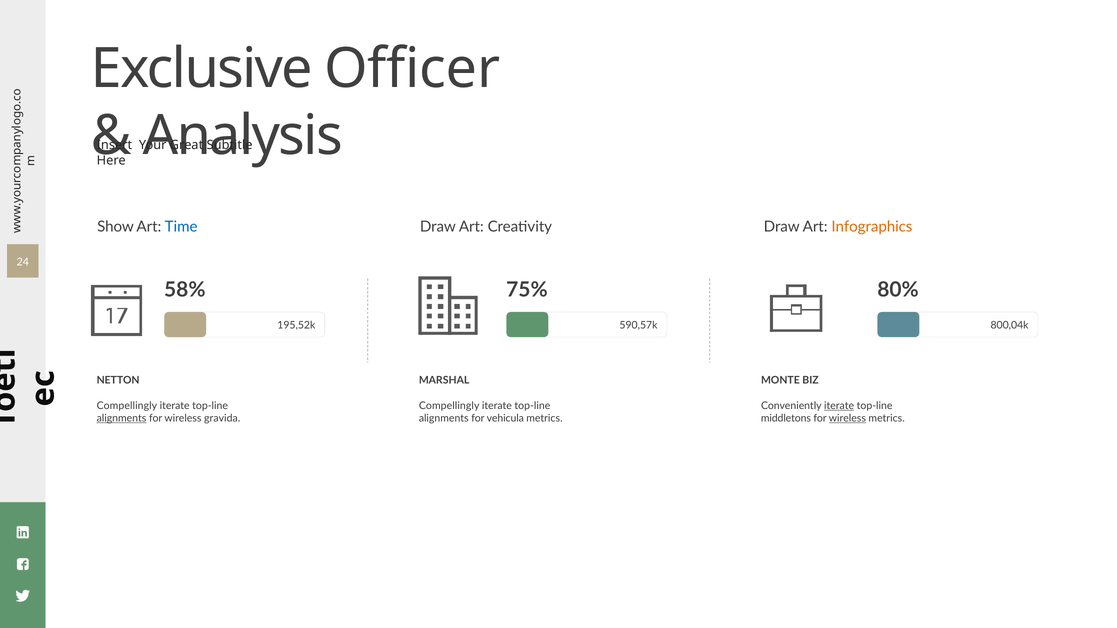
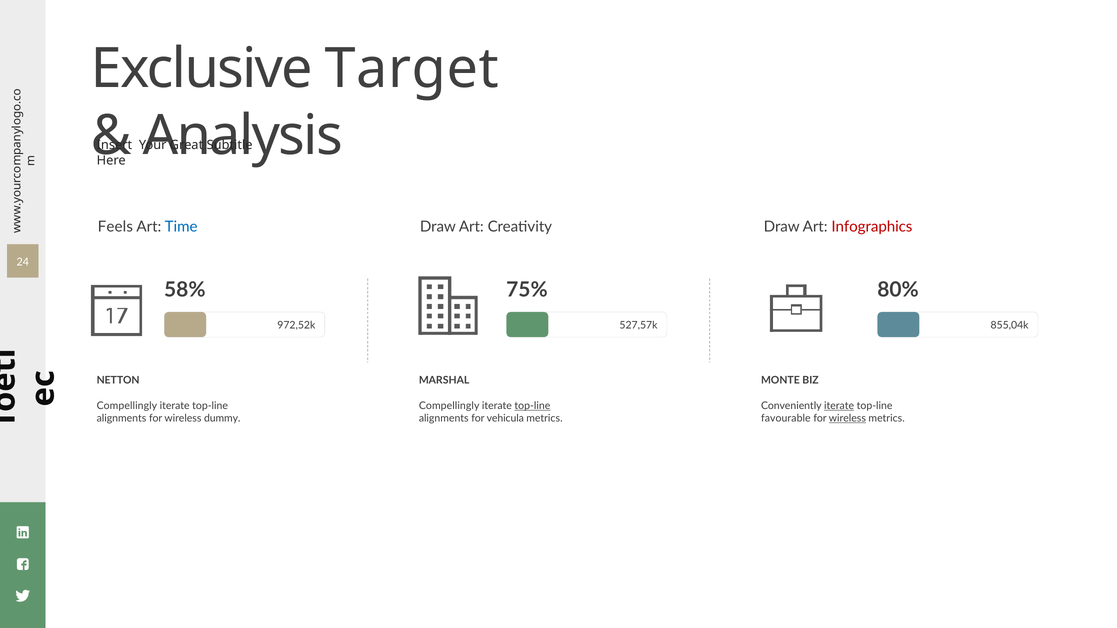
Officer: Officer -> Target (412, 69)
Show: Show -> Feels (115, 227)
Infographics colour: orange -> red (872, 227)
195,52k: 195,52k -> 972,52k (296, 325)
590,57k: 590,57k -> 527,57k (638, 325)
800,04k: 800,04k -> 855,04k (1010, 325)
top-line underline: none -> present (532, 406)
alignments underline: present -> none (121, 418)
gravida: gravida -> dummy (222, 418)
middletons: middletons -> favourable (786, 418)
